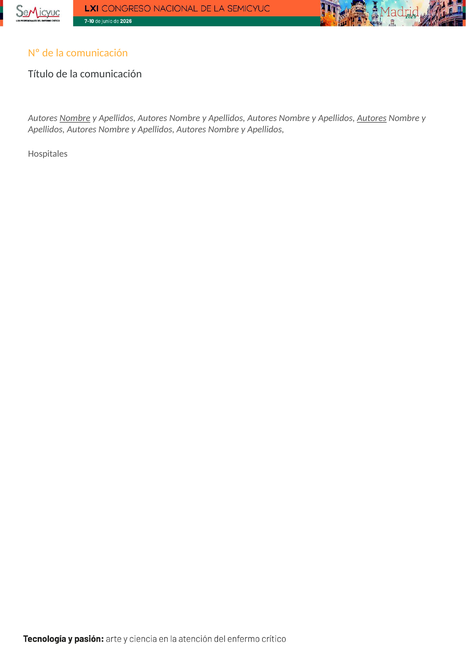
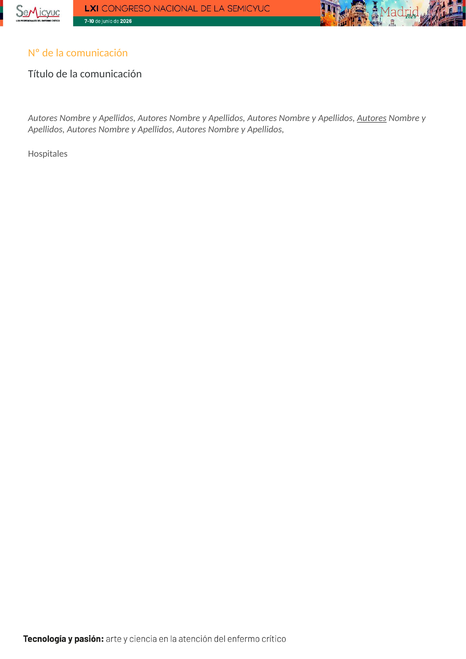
Nombre underline: present -> none (75, 118)
